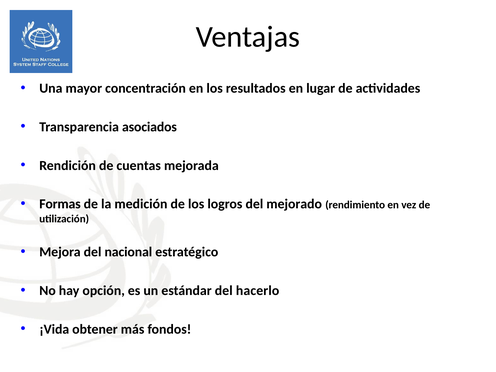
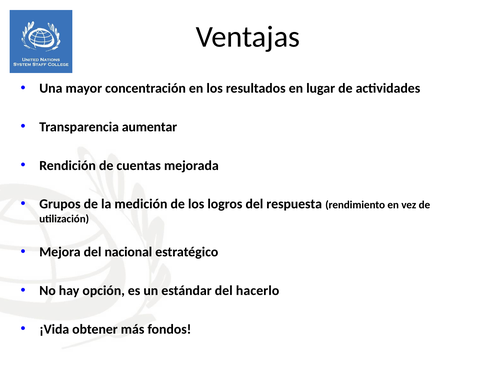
asociados: asociados -> aumentar (149, 127)
Formas: Formas -> Grupos (60, 204)
mejorado: mejorado -> respuesta (294, 204)
